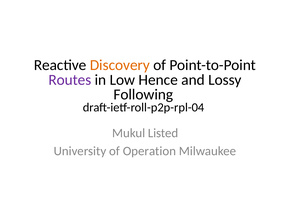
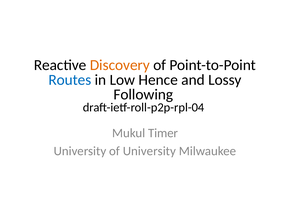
Routes colour: purple -> blue (70, 80)
Listed: Listed -> Timer (163, 133)
of Operation: Operation -> University (149, 151)
